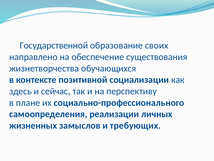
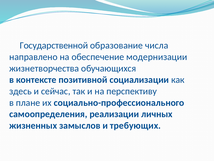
своих: своих -> числа (157, 45)
существования: существования -> модернизации (157, 57)
